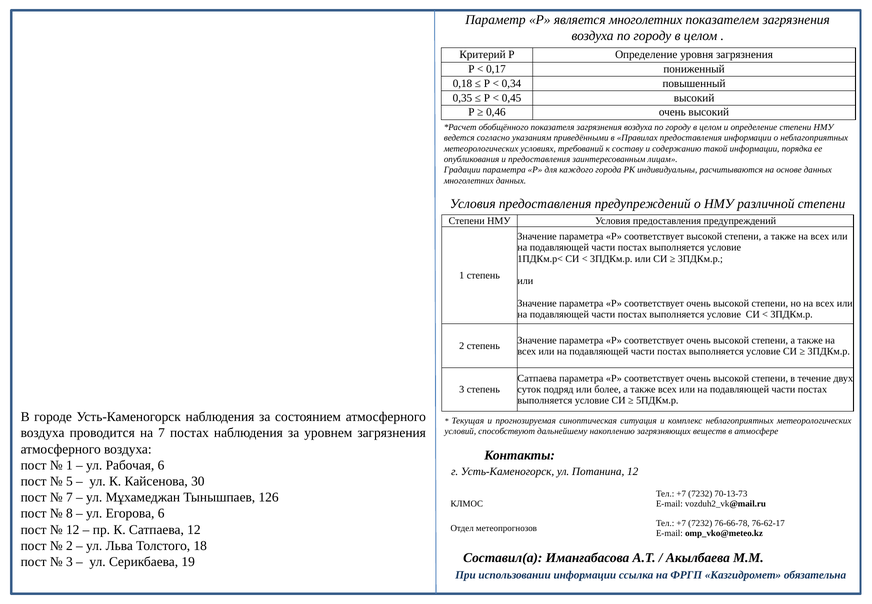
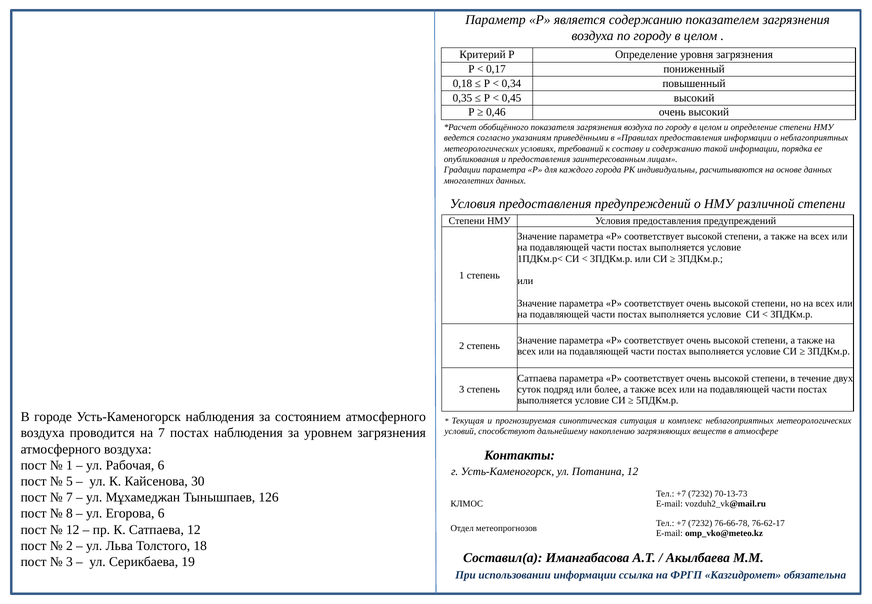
является многолетних: многолетних -> содержанию (646, 20)
